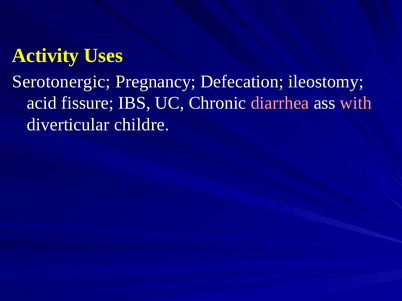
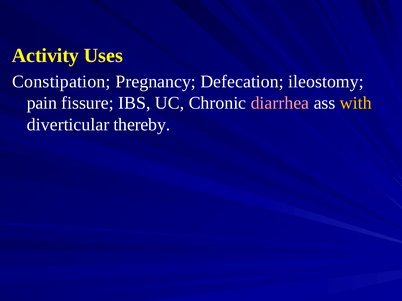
Serotonergic: Serotonergic -> Constipation (61, 82)
acid: acid -> pain (42, 103)
with colour: pink -> yellow (356, 103)
childre: childre -> thereby (142, 125)
